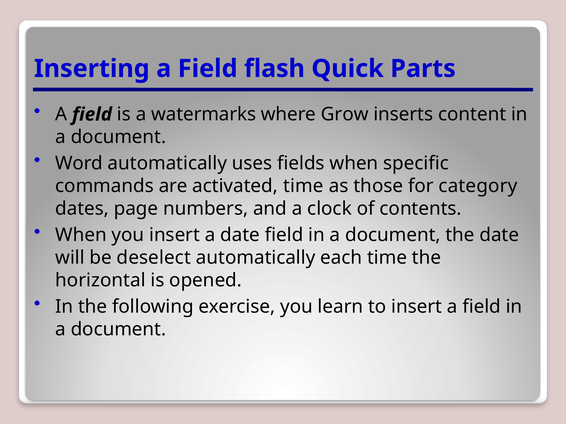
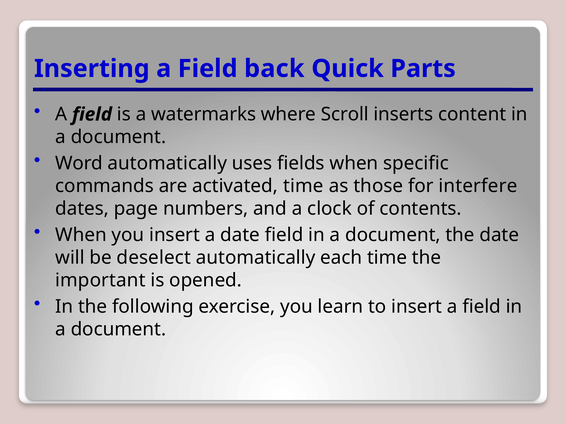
flash: flash -> back (274, 69)
Grow: Grow -> Scroll (345, 115)
category: category -> interfere (478, 186)
horizontal: horizontal -> important (100, 281)
